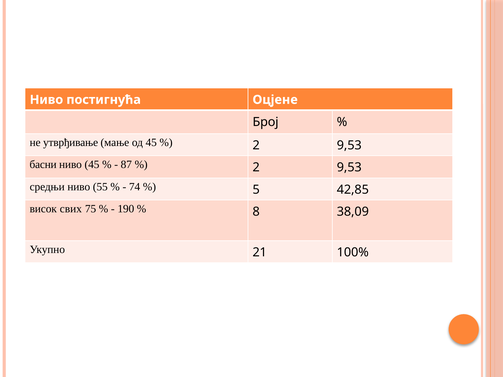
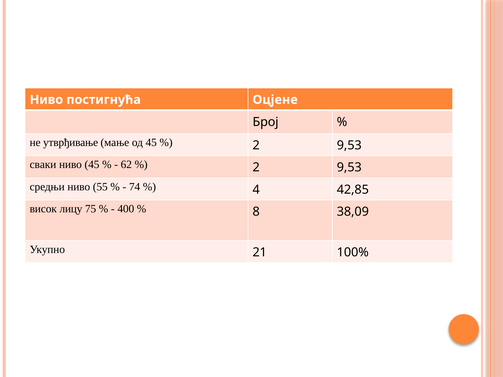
басни: басни -> сваки (43, 165)
87: 87 -> 62 (126, 165)
5: 5 -> 4 (256, 190)
свих: свих -> лицу (71, 209)
190: 190 -> 400 (126, 209)
